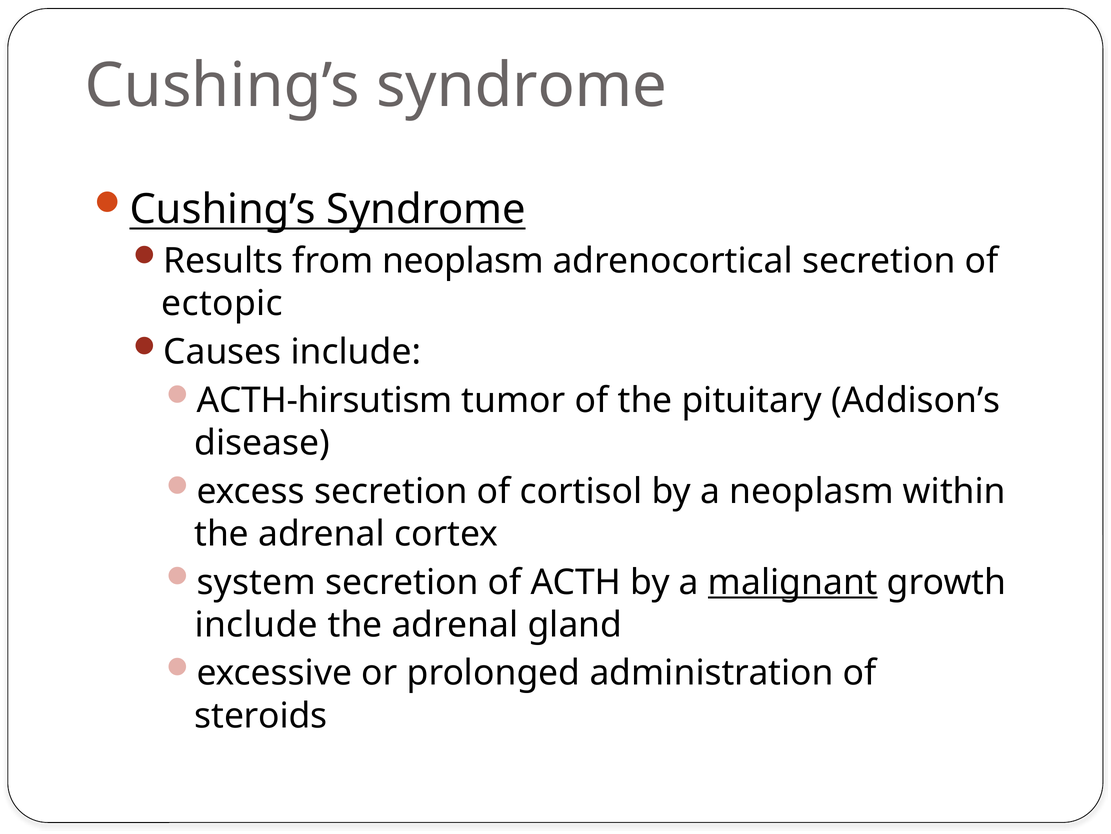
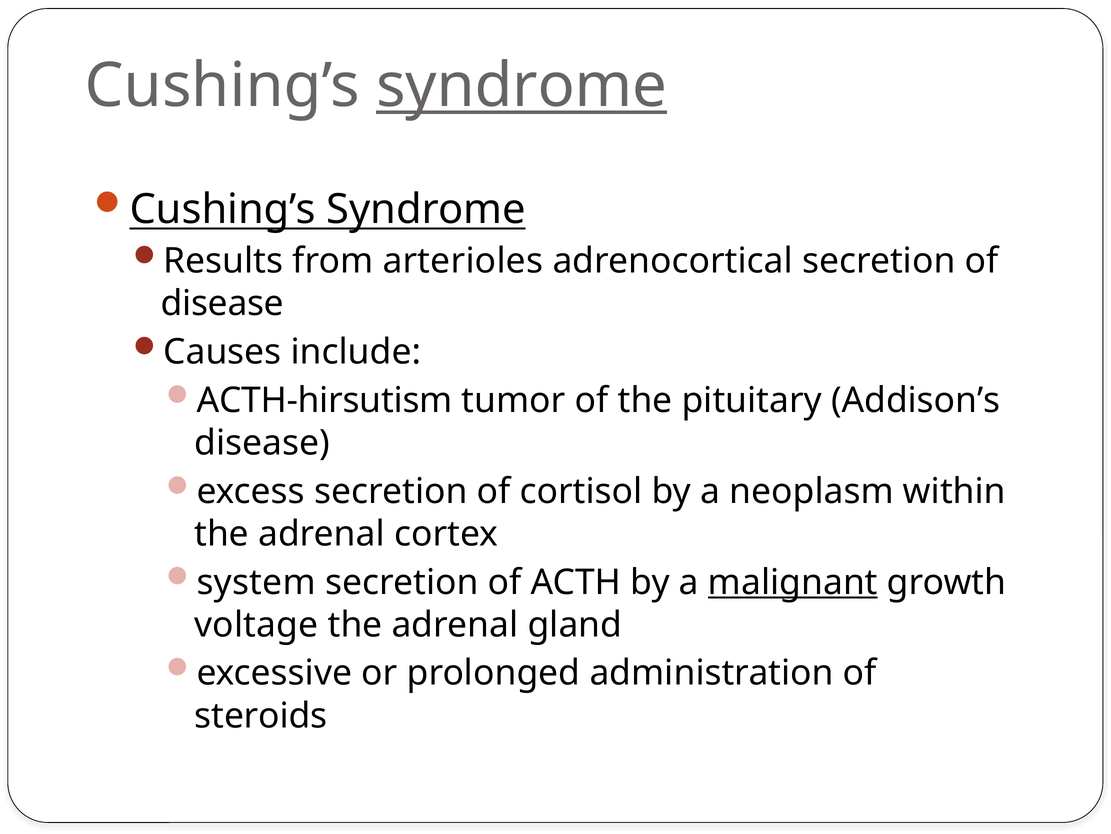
syndrome underline: none -> present (522, 86)
from neoplasm: neoplasm -> arterioles (463, 261)
ectopic: ectopic -> disease (222, 303)
include: include -> voltage (256, 624)
